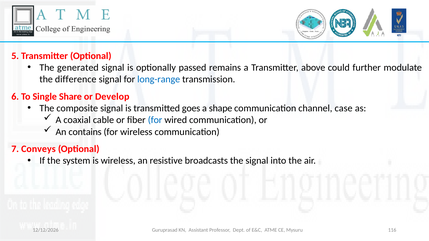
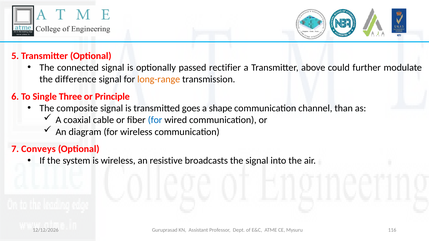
generated: generated -> connected (78, 68)
remains: remains -> rectifier (225, 68)
long-range colour: blue -> orange (159, 79)
Share: Share -> Three (70, 97)
Develop: Develop -> Principle (112, 97)
case: case -> than (344, 108)
contains: contains -> diagram (85, 132)
